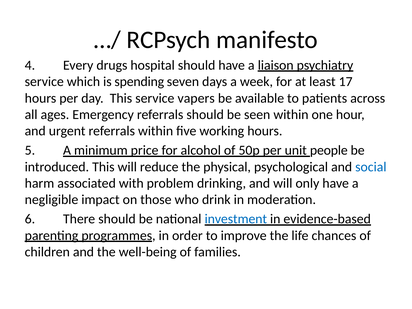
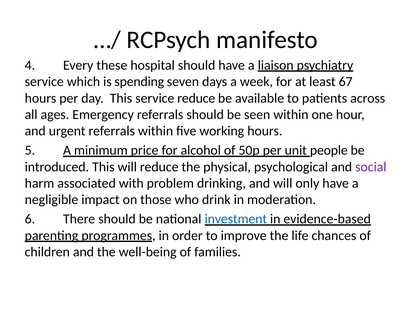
drugs: drugs -> these (112, 65)
17: 17 -> 67 (346, 82)
service vapers: vapers -> reduce (196, 98)
social colour: blue -> purple (371, 167)
